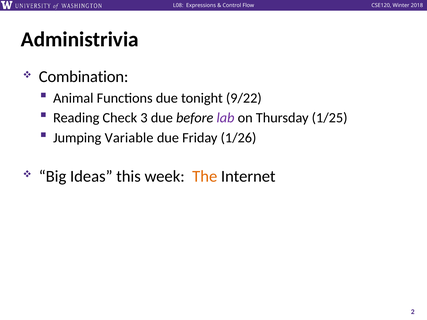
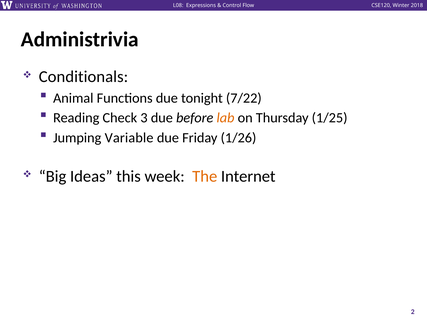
Combination: Combination -> Conditionals (83, 77)
9/22: 9/22 -> 7/22 (244, 98)
lab colour: purple -> orange (226, 118)
